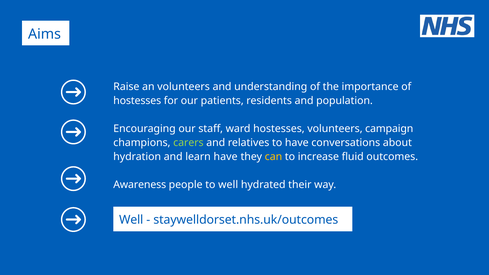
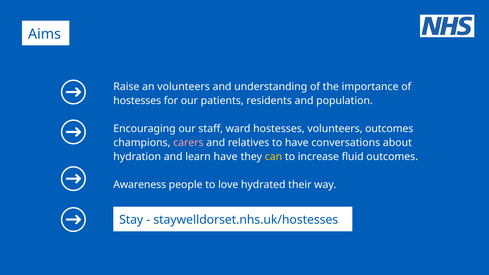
volunteers campaign: campaign -> outcomes (389, 129)
carers colour: light green -> pink (188, 143)
to well: well -> love (228, 185)
Well: Well -> Stay (131, 220)
staywelldorset.nhs.uk/outcomes: staywelldorset.nhs.uk/outcomes -> staywelldorset.nhs.uk/hostesses (246, 220)
